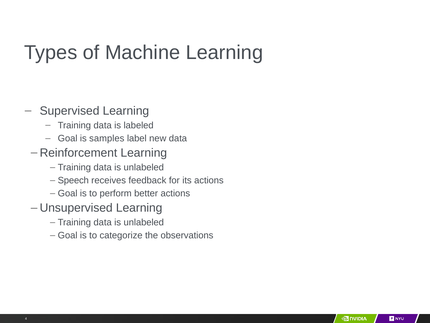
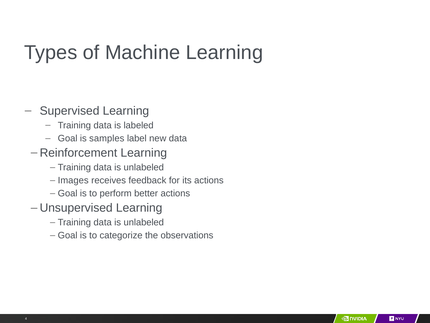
Speech: Speech -> Images (73, 180)
